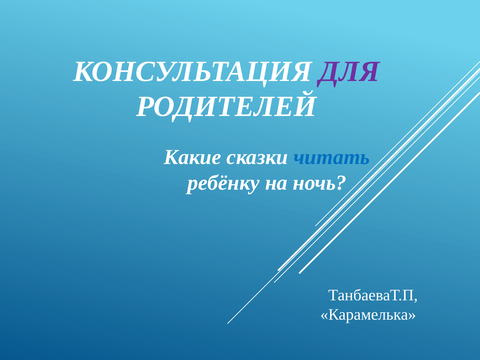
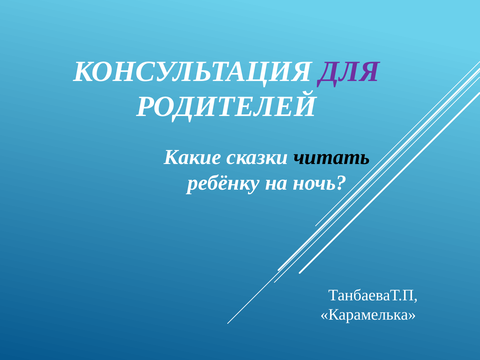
читать colour: blue -> black (332, 157)
